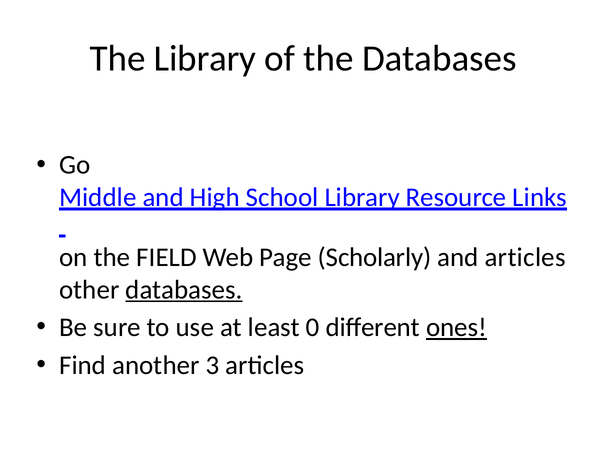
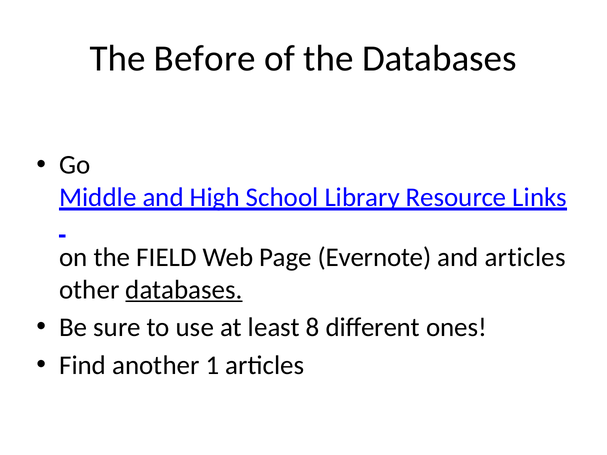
The Library: Library -> Before (205, 59)
Scholarly: Scholarly -> Evernote (375, 257)
0: 0 -> 8 (313, 328)
ones underline: present -> none (457, 328)
3: 3 -> 1 (212, 365)
